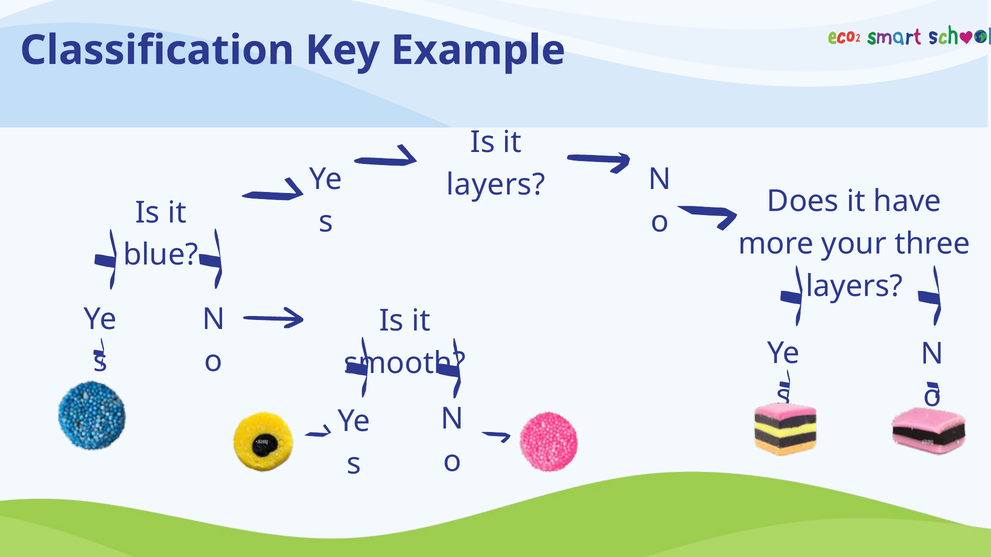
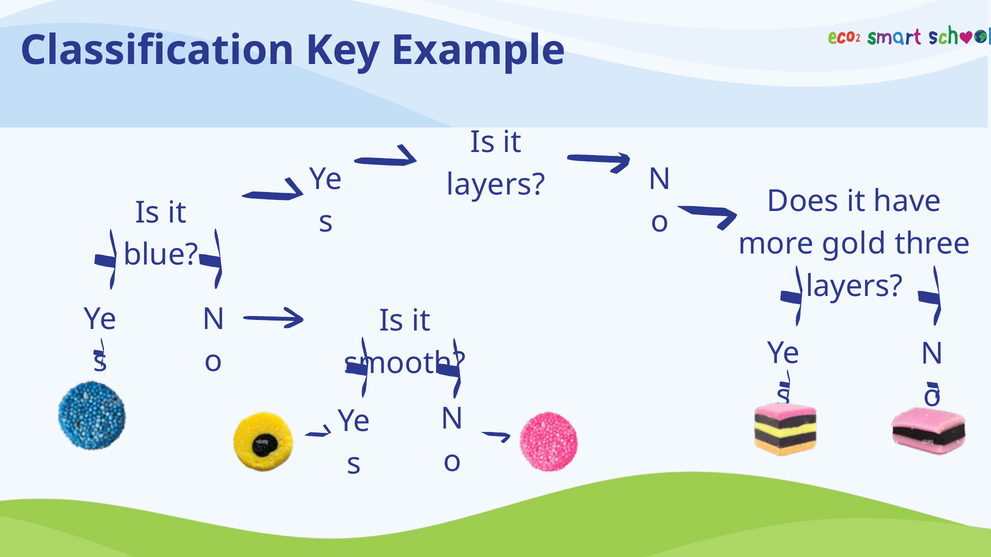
your: your -> gold (854, 244)
